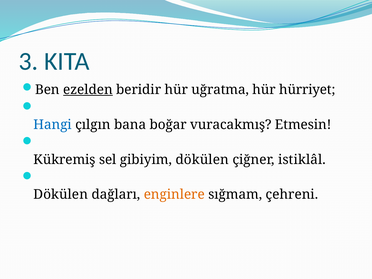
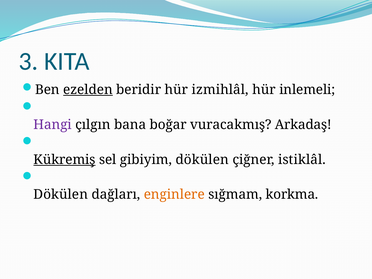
uğratma: uğratma -> izmihlâl (220, 90)
hürriyet: hürriyet -> inlemeli (307, 90)
Hangi colour: blue -> purple (53, 125)
Etmesin: Etmesin -> Arkadaş (303, 125)
Kükremiş underline: none -> present (64, 160)
çehreni: çehreni -> korkma (292, 195)
